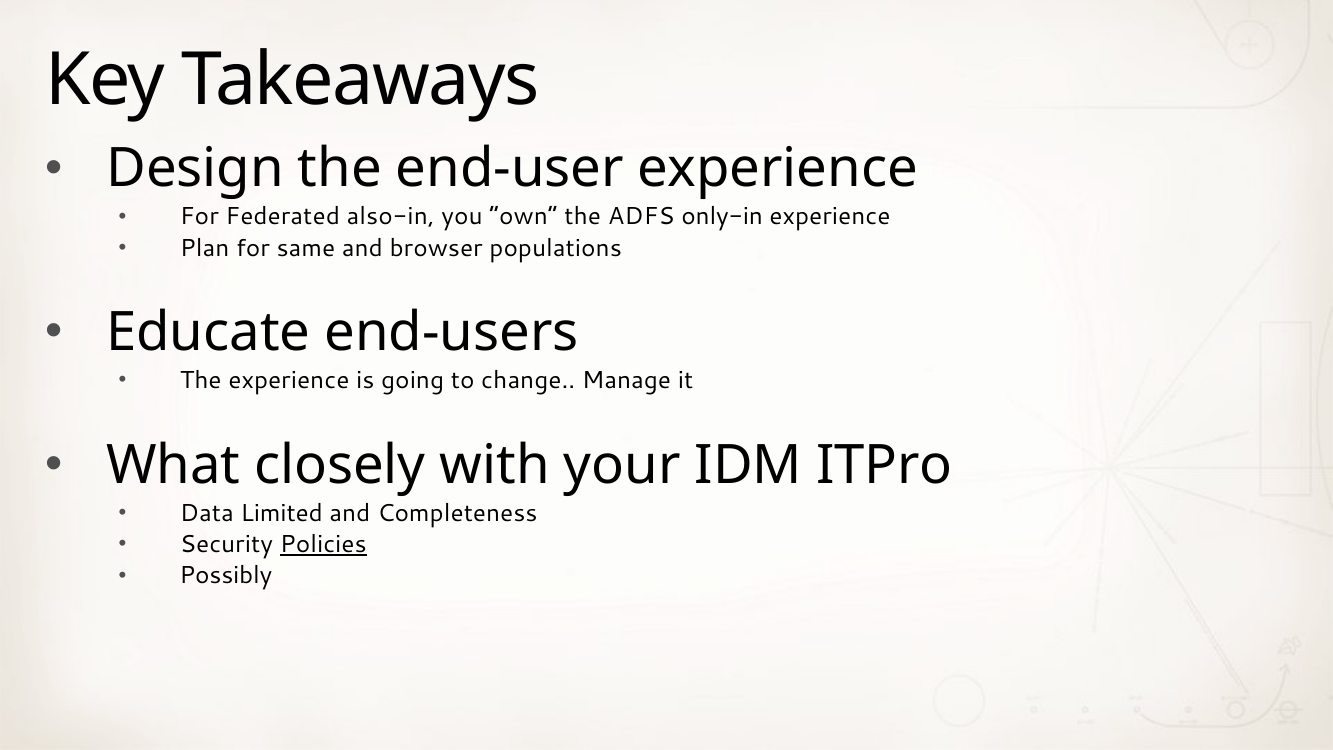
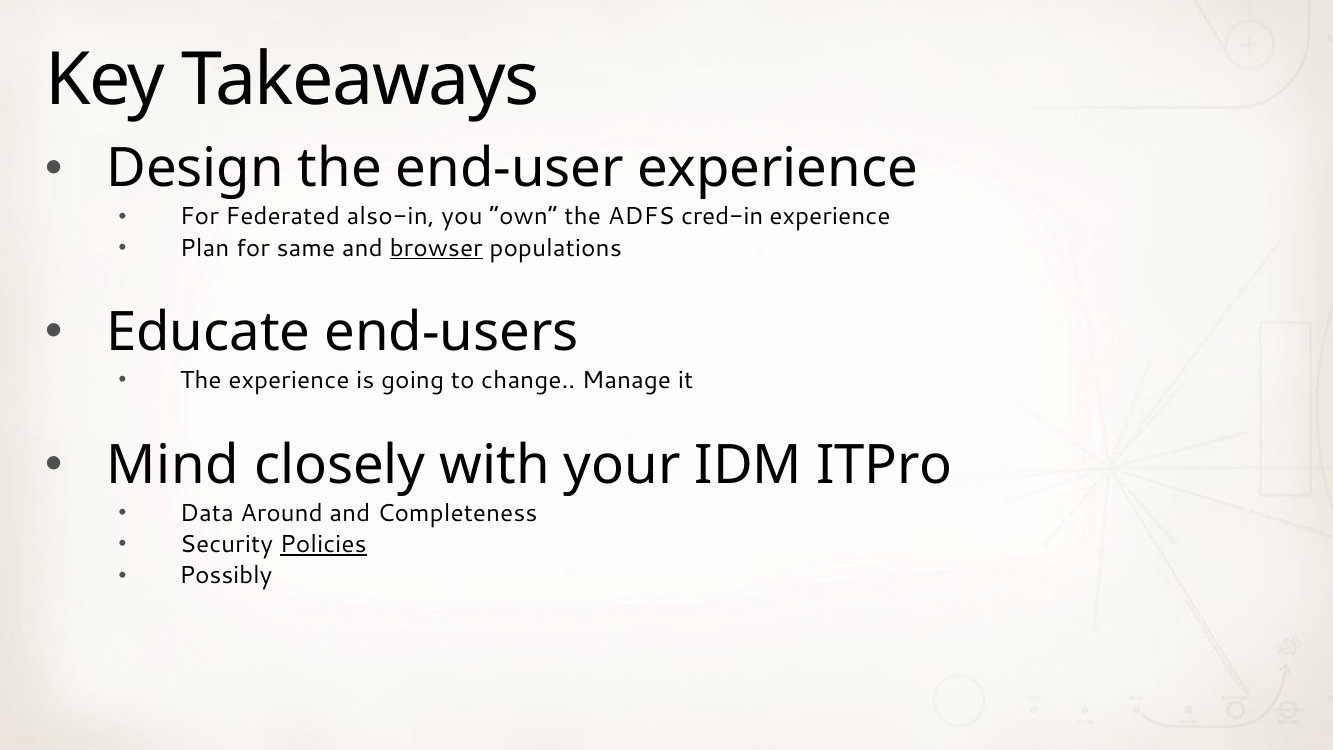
only-in: only-in -> cred-in (722, 217)
browser underline: none -> present (436, 248)
What: What -> Mind (173, 465)
Limited: Limited -> Around (282, 513)
